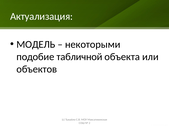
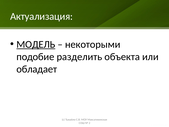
МОДЕЛЬ underline: none -> present (36, 44)
табличной: табличной -> разделить (79, 57)
объектов: объектов -> обладает (37, 69)
